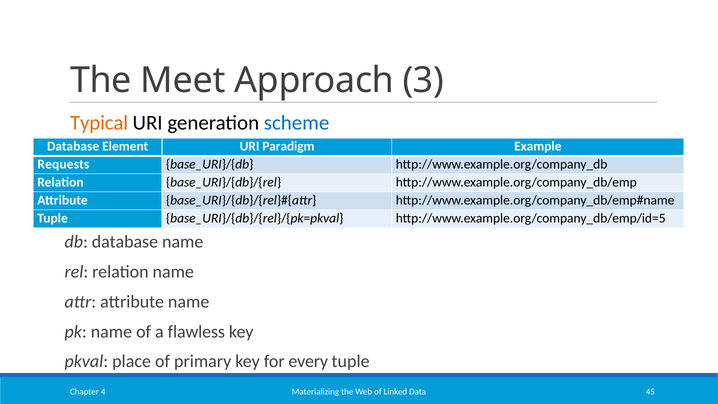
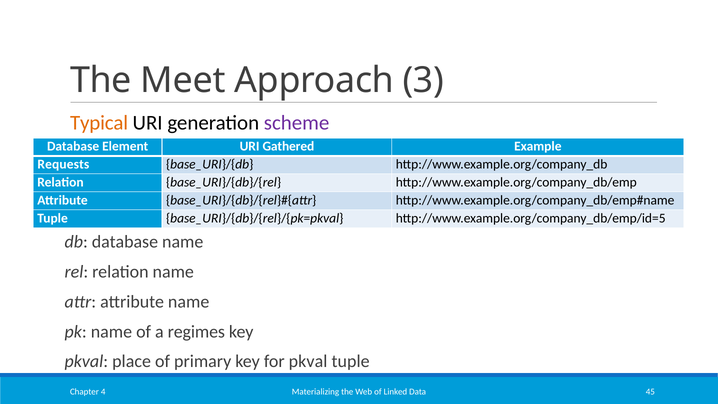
scheme colour: blue -> purple (297, 123)
Paradigm: Paradigm -> Gathered (288, 146)
flawless: flawless -> regimes (196, 332)
for every: every -> pkval (308, 361)
